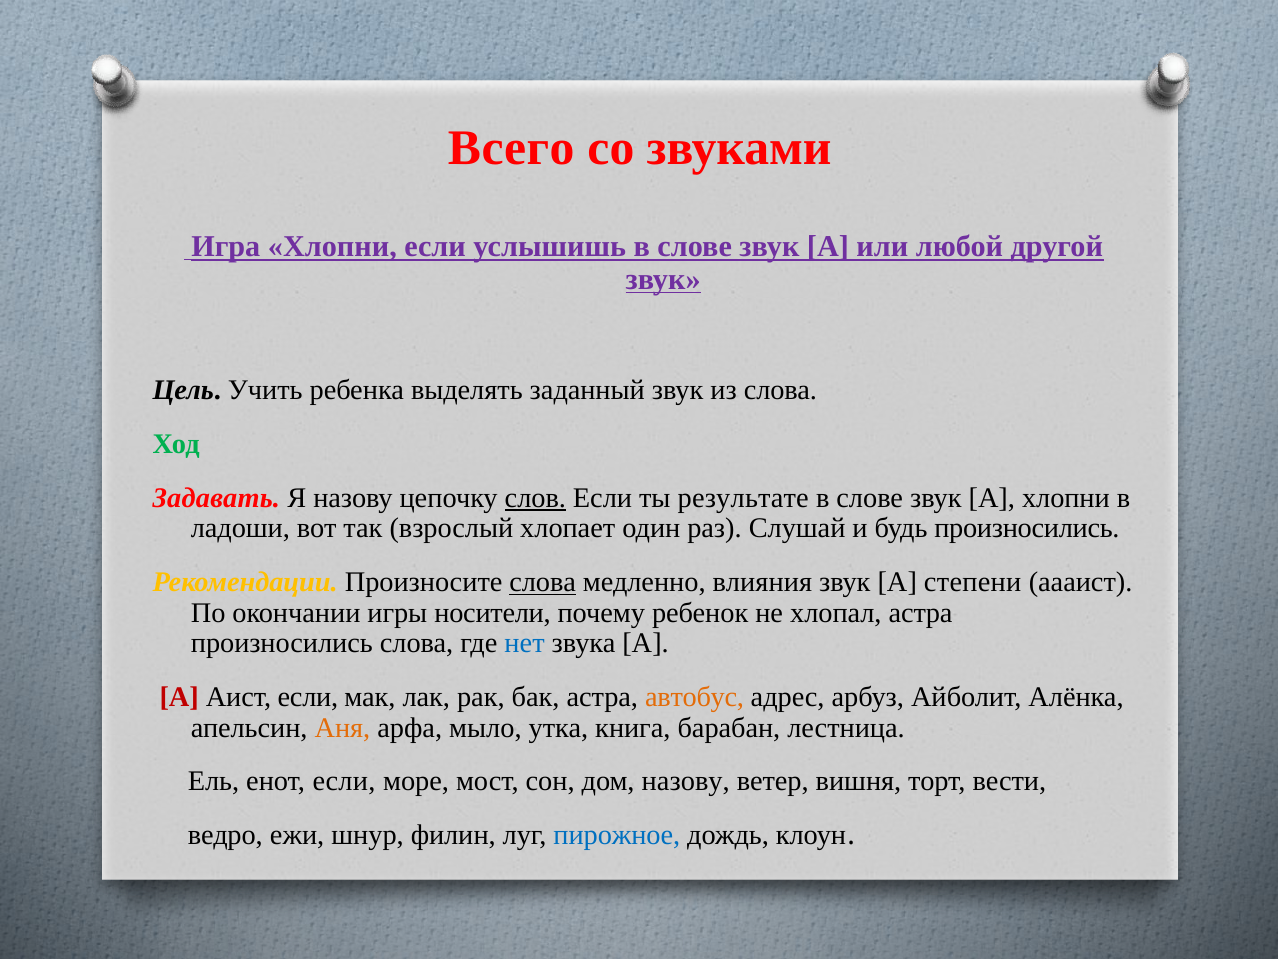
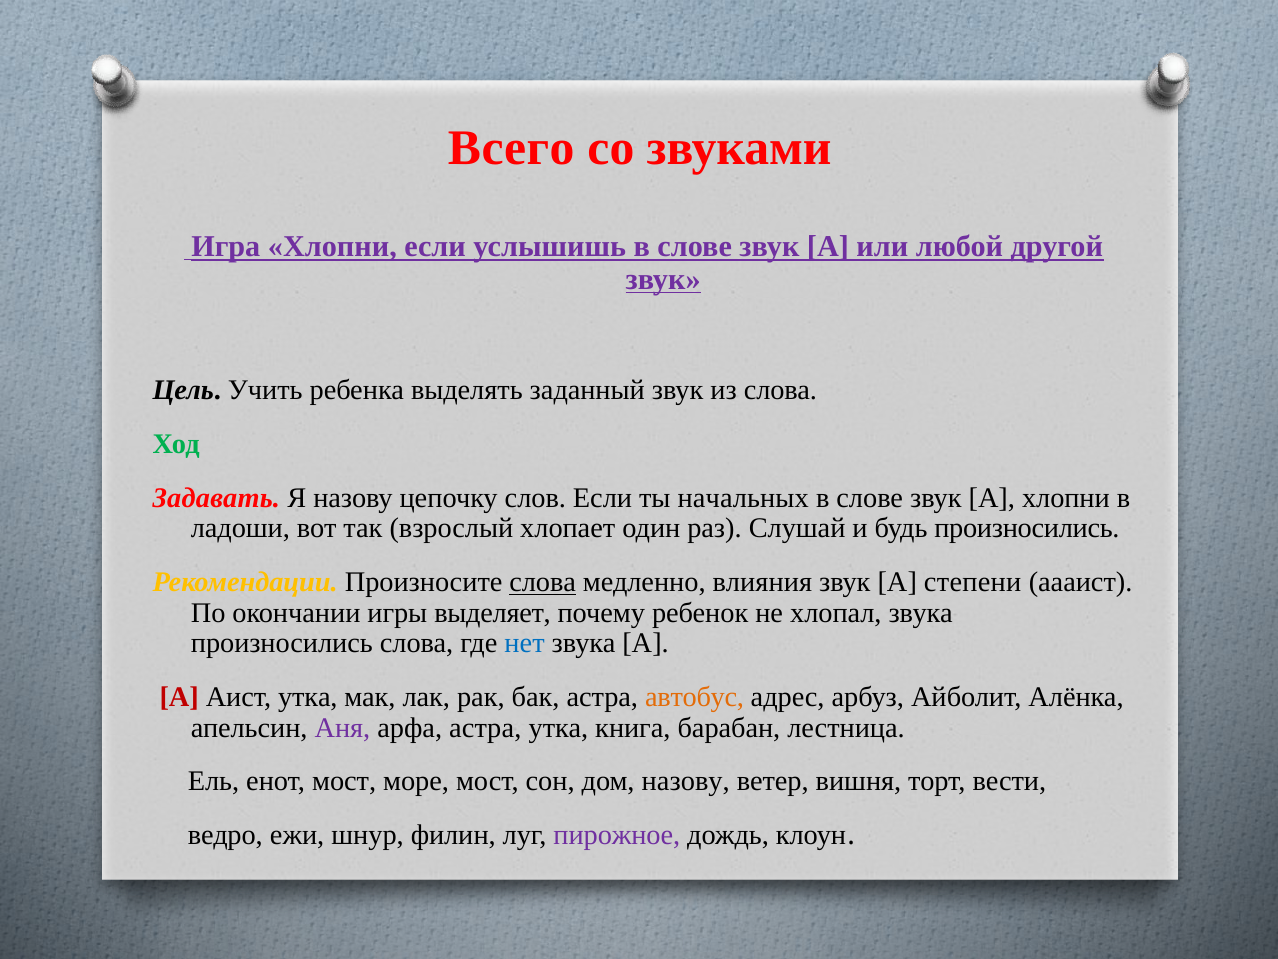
слов underline: present -> none (535, 498)
результате: результате -> начальных (743, 498)
носители: носители -> выделяет (493, 613)
хлопал астра: астра -> звука (921, 613)
Аист если: если -> утка (308, 697)
Аня colour: orange -> purple (342, 727)
арфа мыло: мыло -> астра (485, 727)
енот если: если -> мост (344, 781)
пирожное colour: blue -> purple (617, 835)
